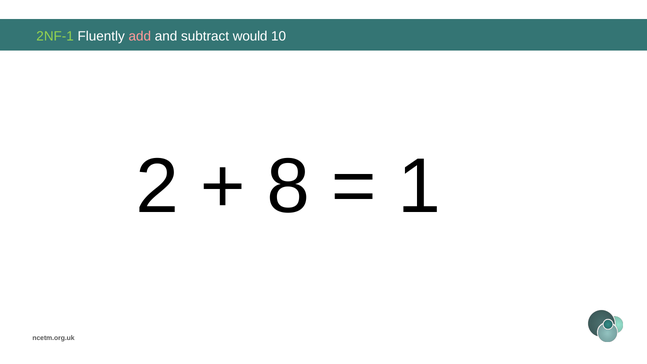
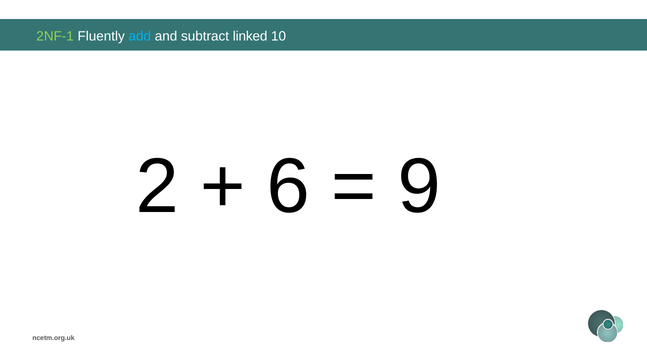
add colour: pink -> light blue (140, 36)
would: would -> linked (250, 36)
8: 8 -> 6 (288, 187)
1: 1 -> 9 (419, 187)
